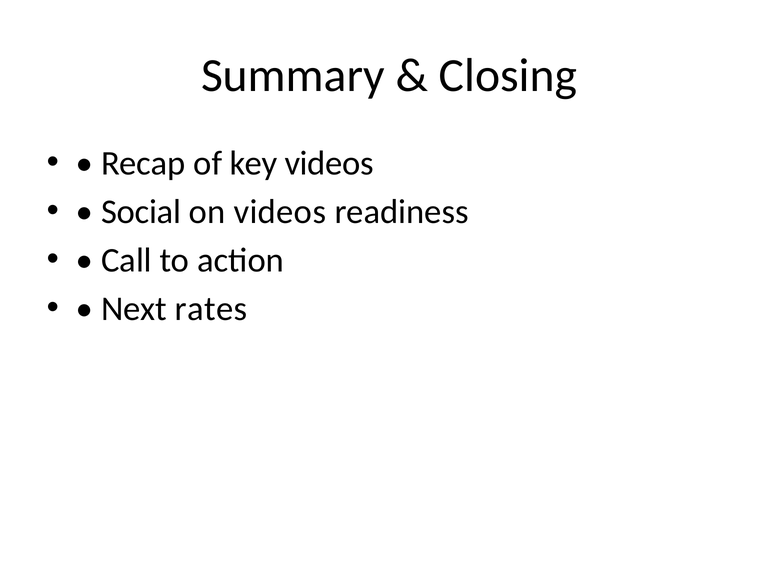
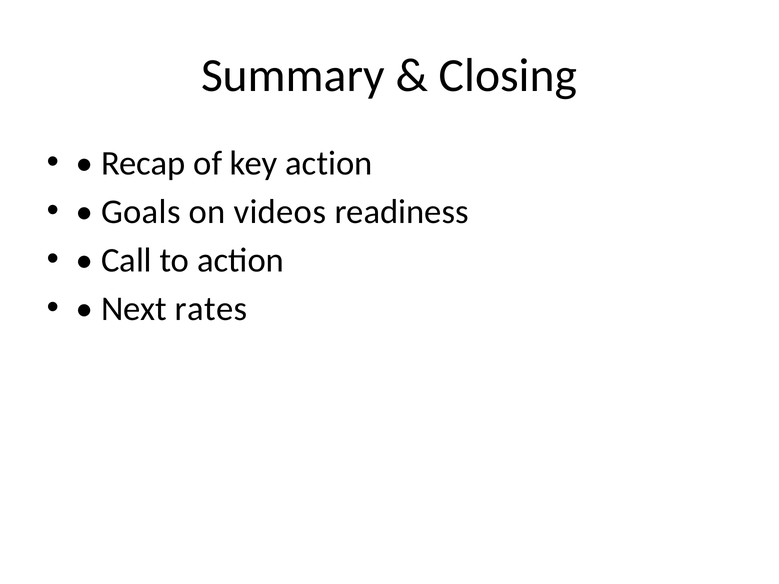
key videos: videos -> action (329, 163)
Social: Social -> Goals (141, 212)
